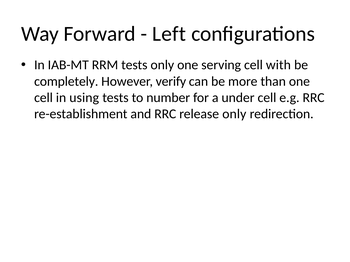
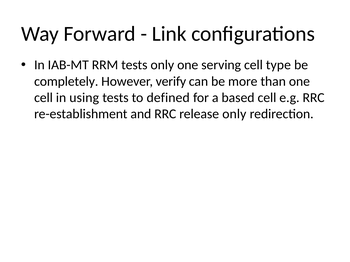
Left: Left -> Link (169, 34)
with: with -> type (278, 65)
number: number -> defined (168, 98)
under: under -> based (238, 98)
